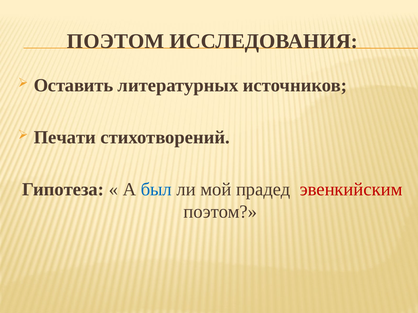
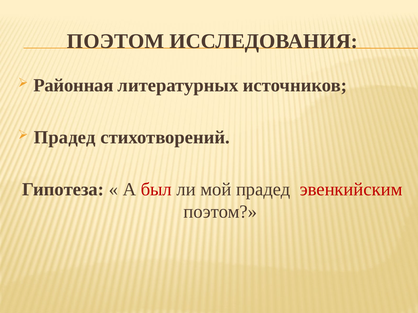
Оставить: Оставить -> Районная (73, 86)
Печати: Печати -> Прадед (65, 138)
был colour: blue -> red (156, 190)
